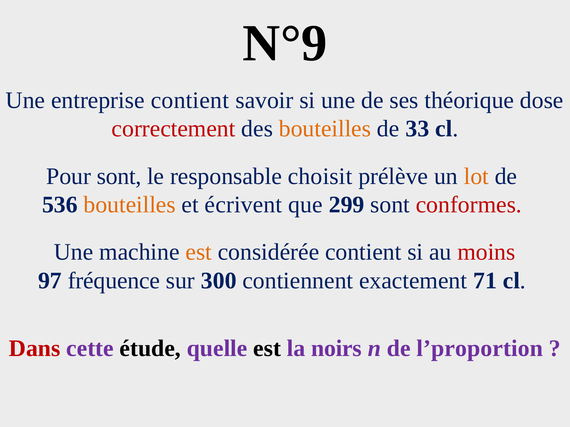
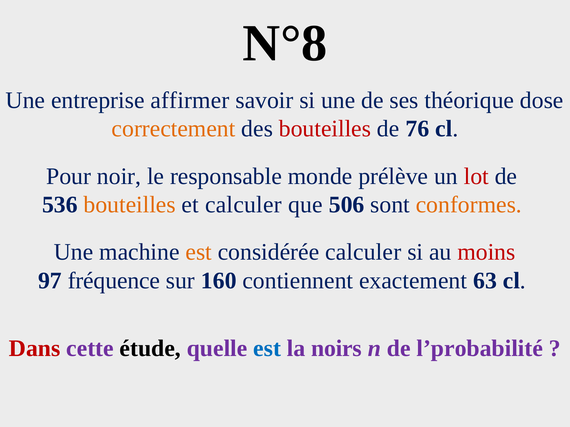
N°9: N°9 -> N°8 (285, 43)
entreprise contient: contient -> affirmer (190, 100)
correctement colour: red -> orange (174, 129)
bouteilles colour: orange -> red (325, 129)
33: 33 -> 76 (418, 129)
Pour sont: sont -> noir (119, 176)
choisit: choisit -> monde (320, 176)
lot colour: orange -> red (476, 176)
et écrivent: écrivent -> calculer (243, 205)
299: 299 -> 506 (347, 205)
conformes colour: red -> orange (469, 205)
considérée contient: contient -> calculer (363, 252)
300: 300 -> 160 (219, 281)
71: 71 -> 63 (485, 281)
est colour: black -> blue (267, 349)
l’proportion: l’proportion -> l’probabilité (480, 349)
